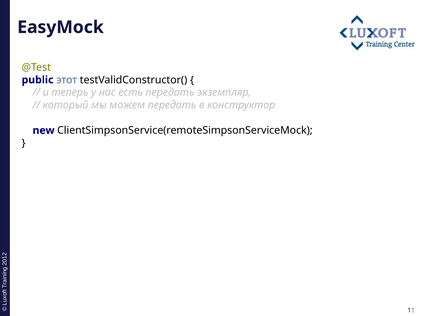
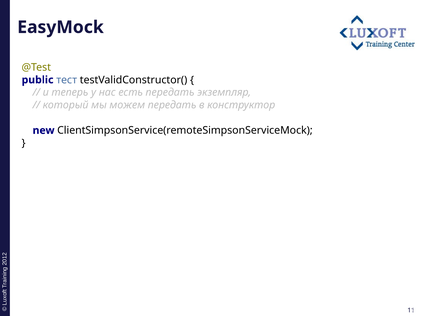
этот: этот -> тест (67, 80)
